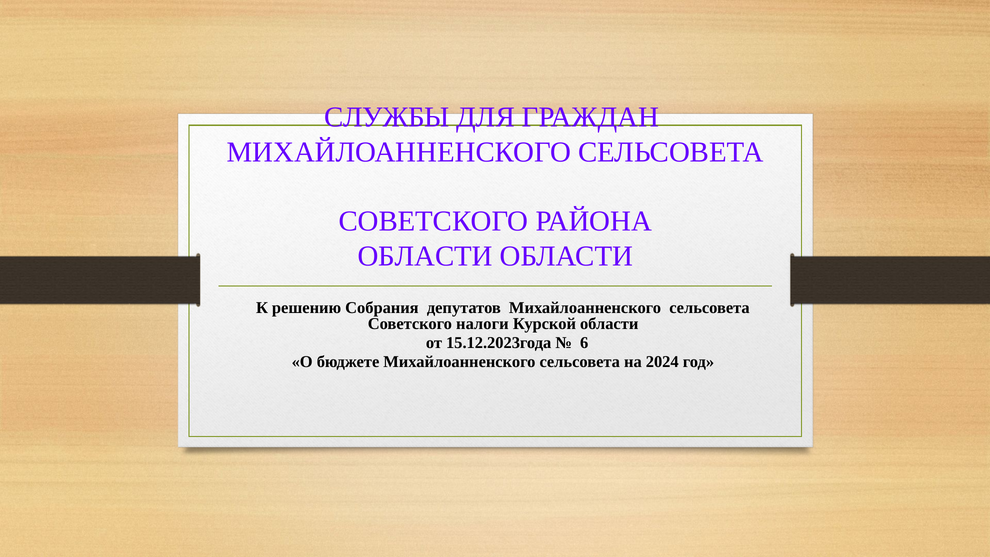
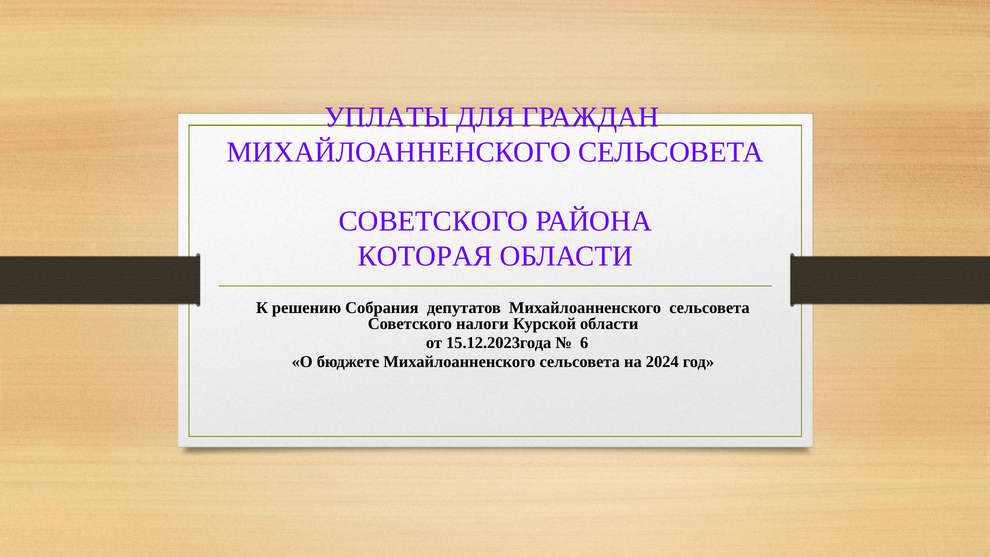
СЛУЖБЫ: СЛУЖБЫ -> УПЛАТЫ (387, 117)
ОБЛАСТИ: ОБЛАСТИ -> КОТОРАЯ (425, 256)
